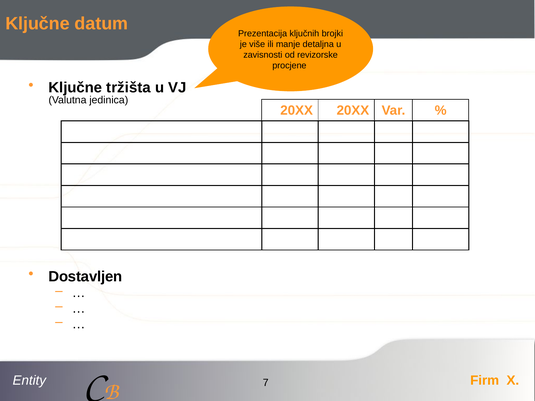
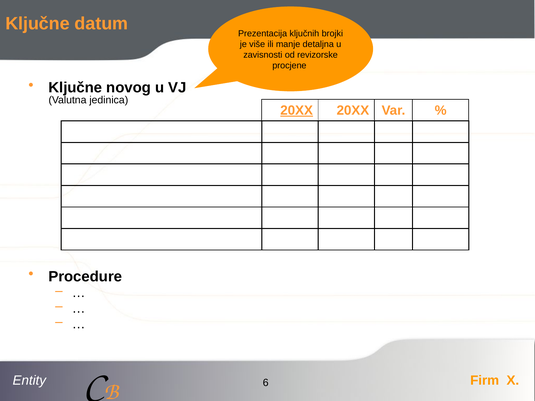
tržišta: tržišta -> novog (129, 88)
20XX underline: none -> present (297, 110)
Dostavljen: Dostavljen -> Procedure (85, 277)
7: 7 -> 6 (266, 383)
